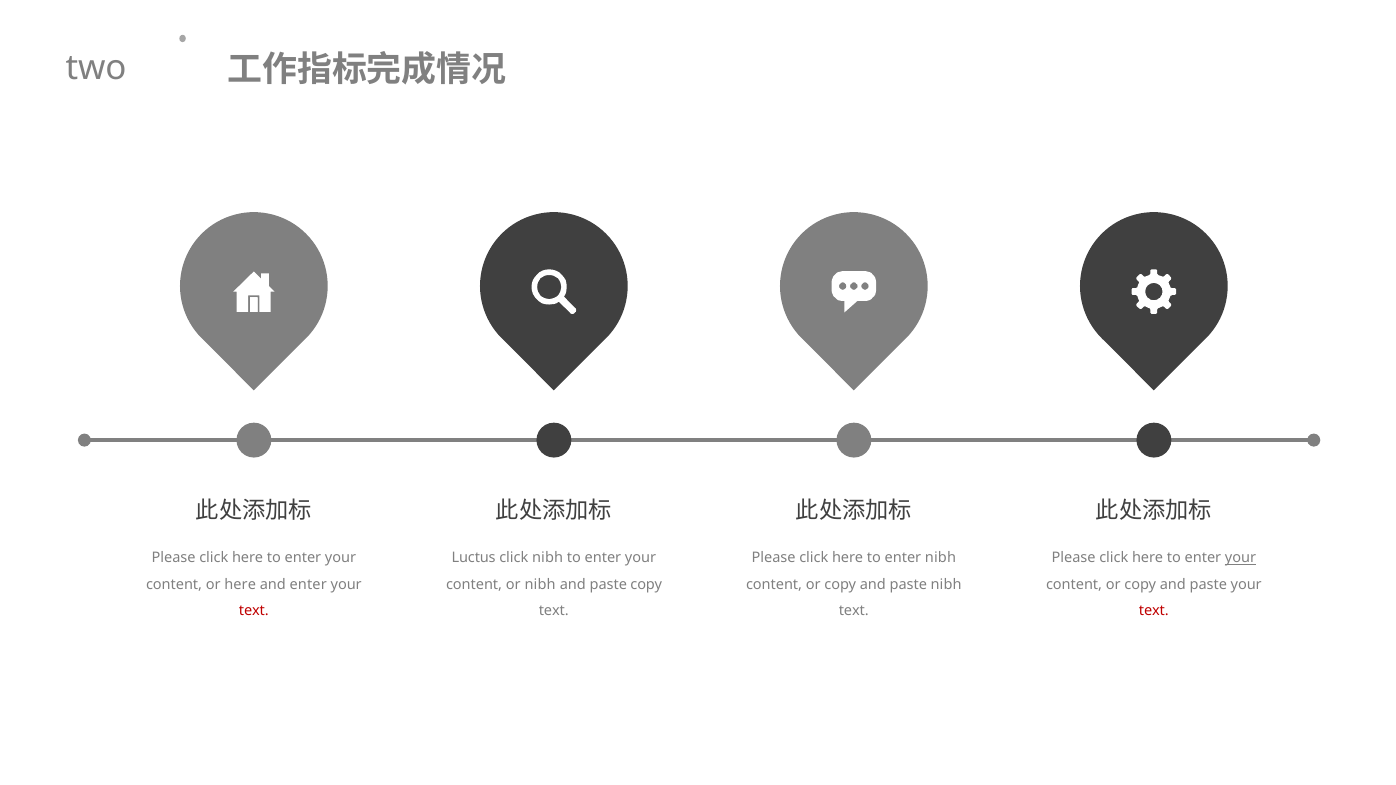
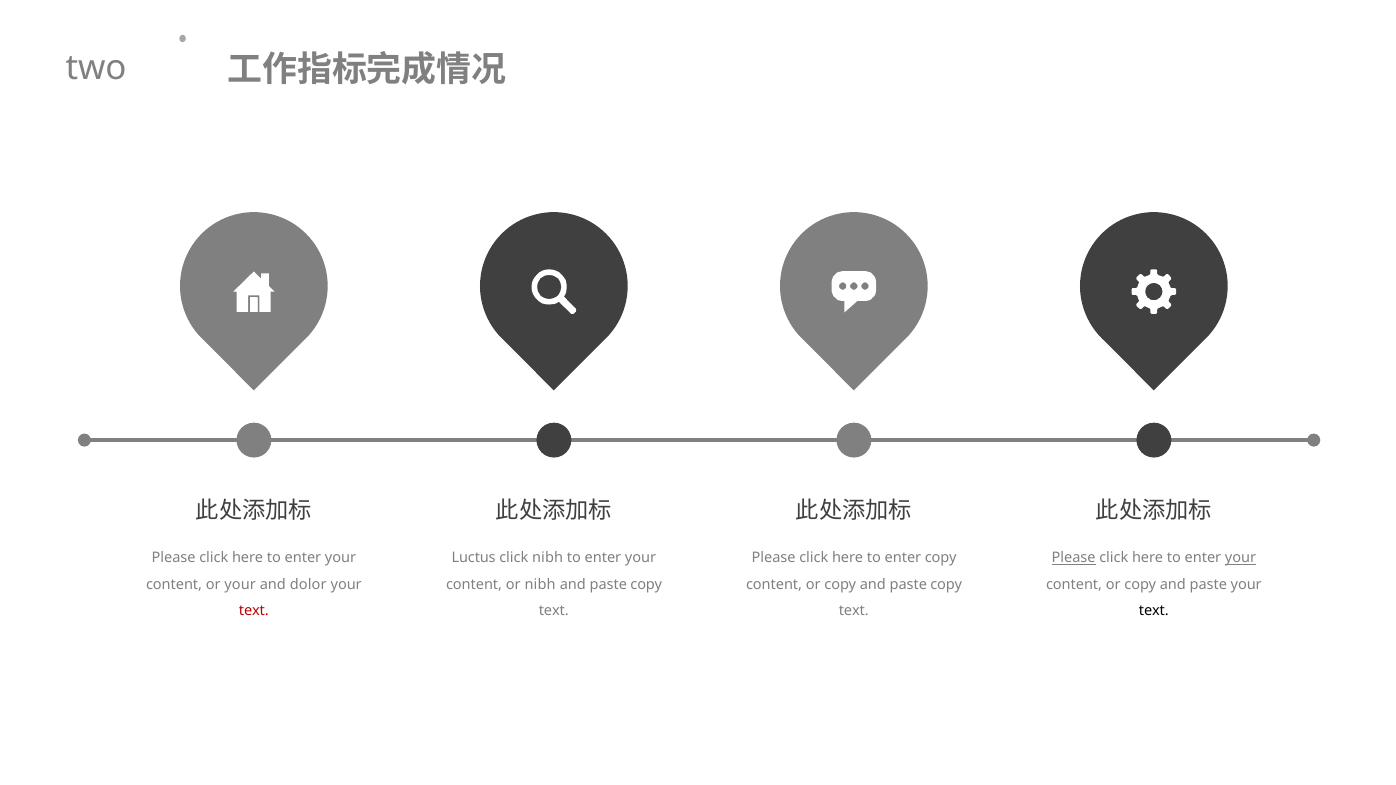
enter nibh: nibh -> copy (941, 558)
Please underline: none -> present (1074, 558)
or here: here -> your (240, 585)
and enter: enter -> dolor (308, 585)
copy and paste nibh: nibh -> copy (946, 585)
text colour: red -> black (1154, 611)
